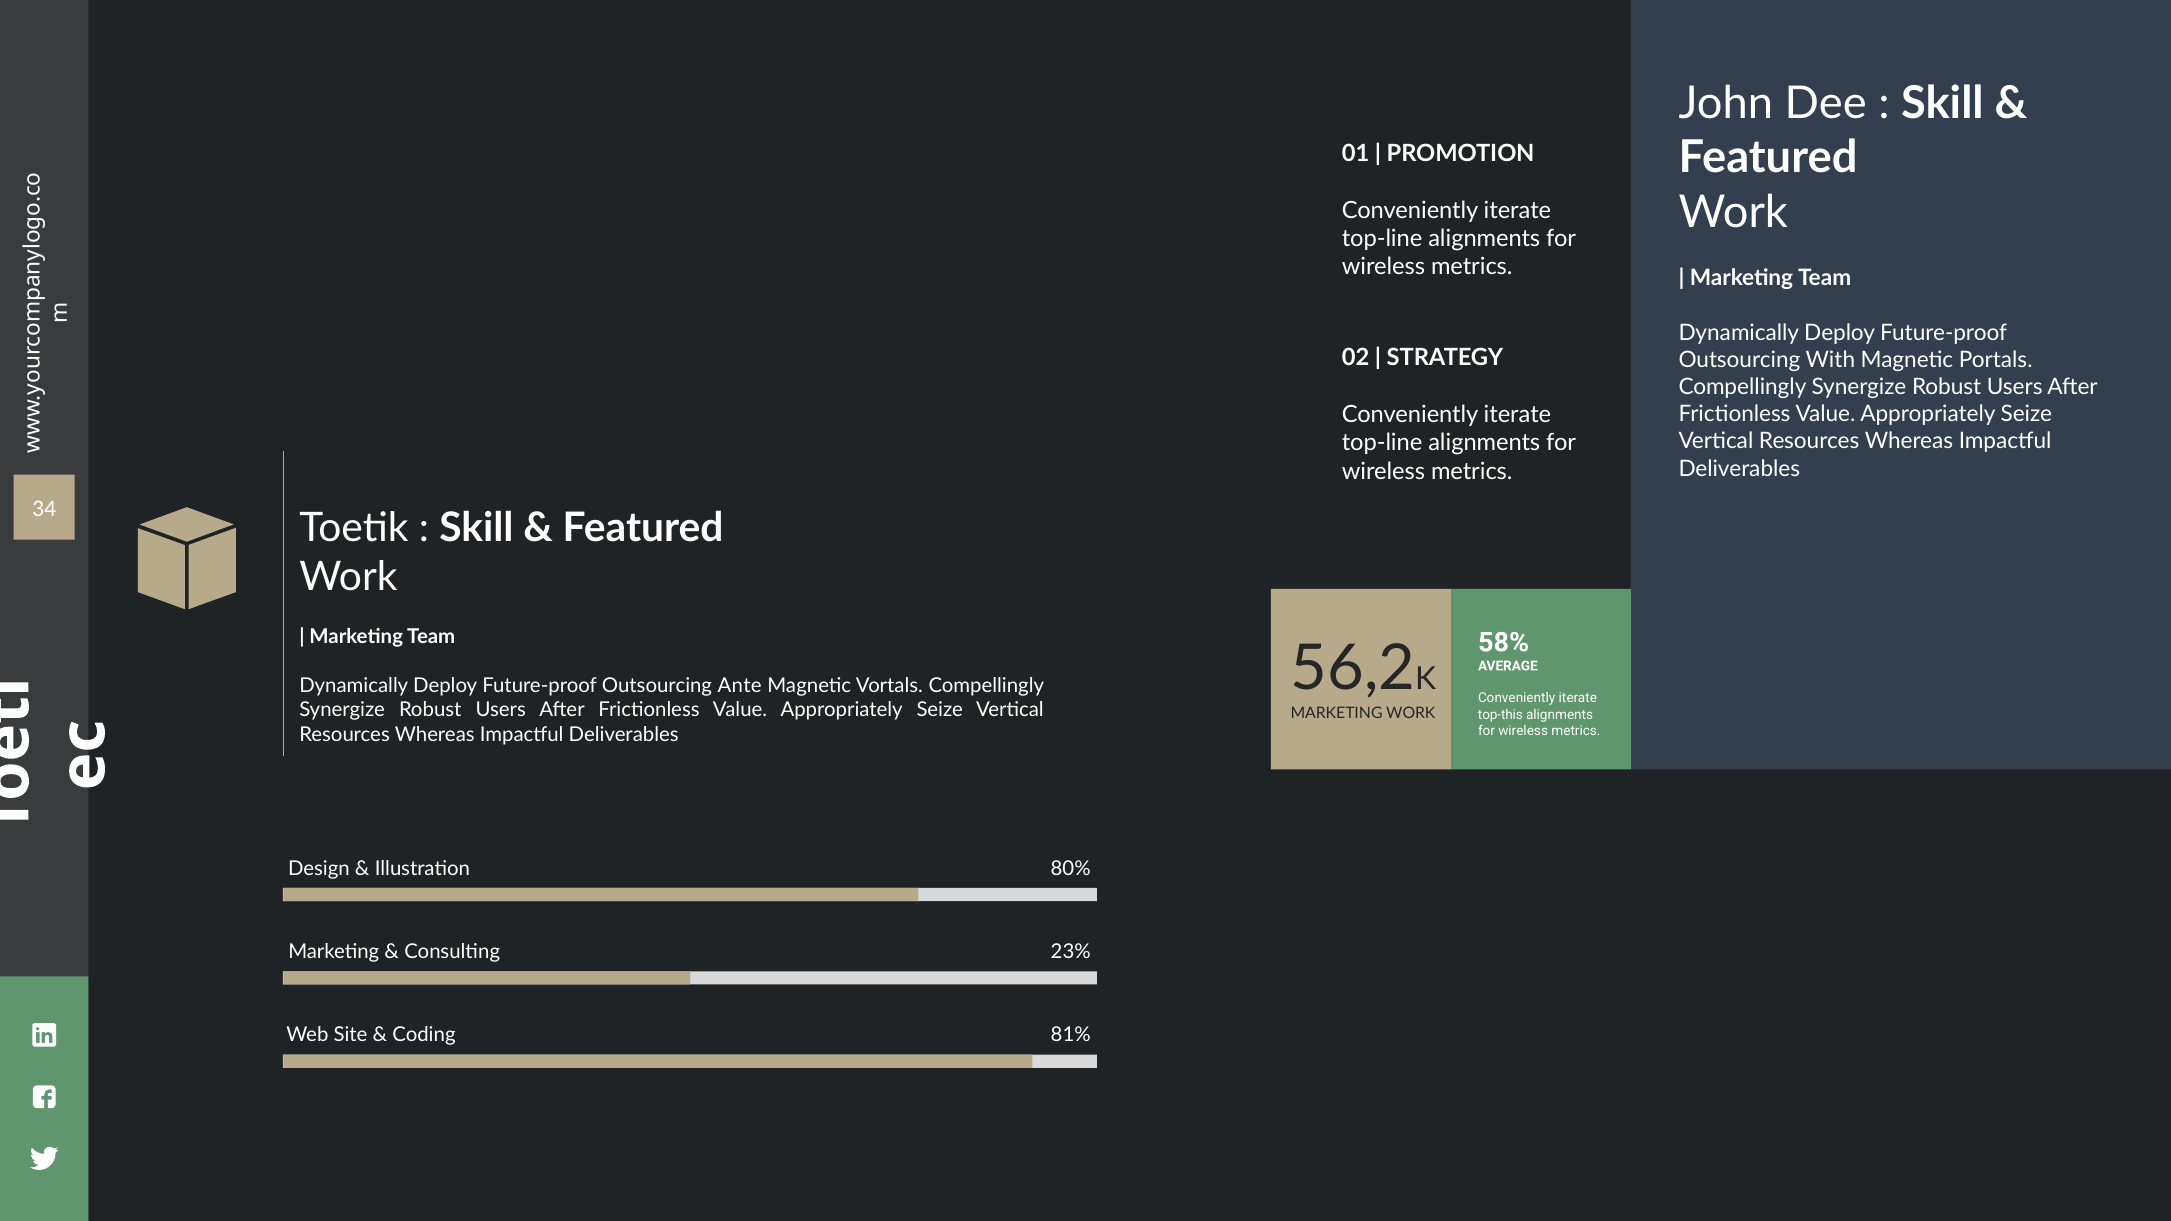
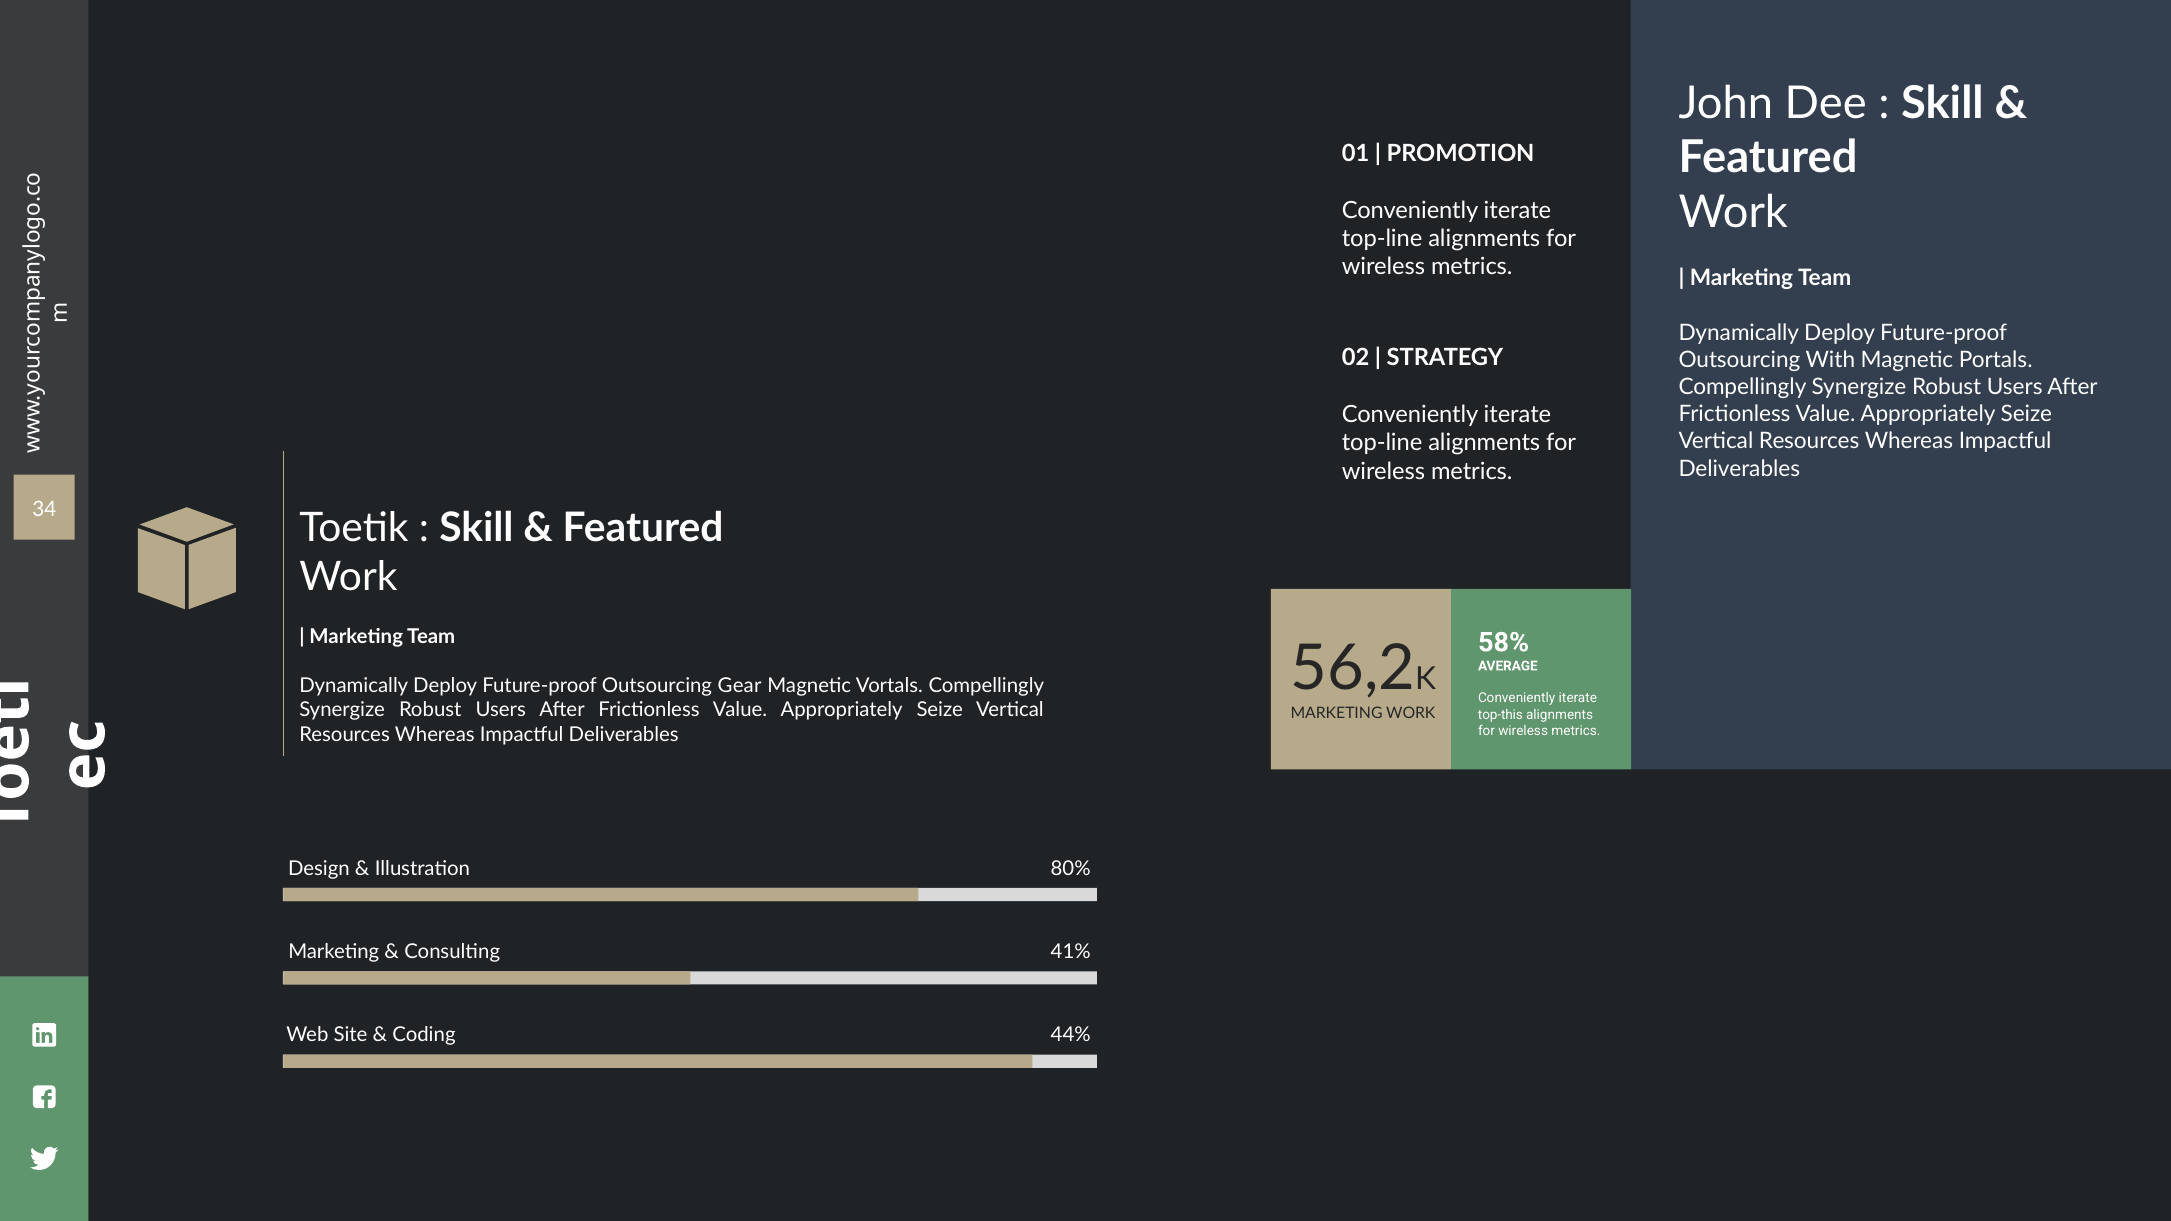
Ante: Ante -> Gear (740, 686)
23%: 23% -> 41% (1071, 952)
81%: 81% -> 44% (1071, 1035)
